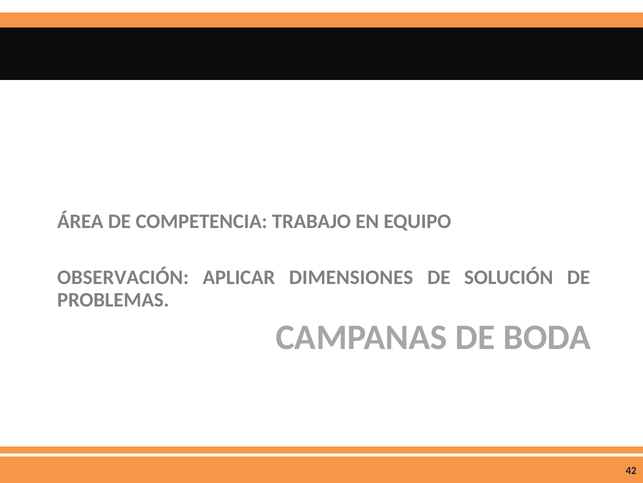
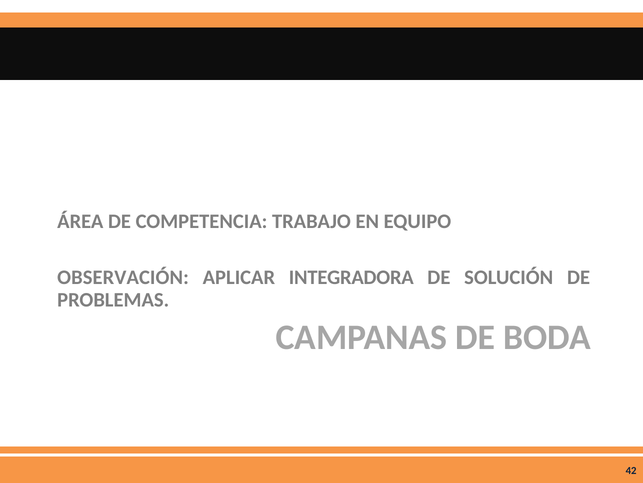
DIMENSIONES: DIMENSIONES -> INTEGRADORA (351, 277)
